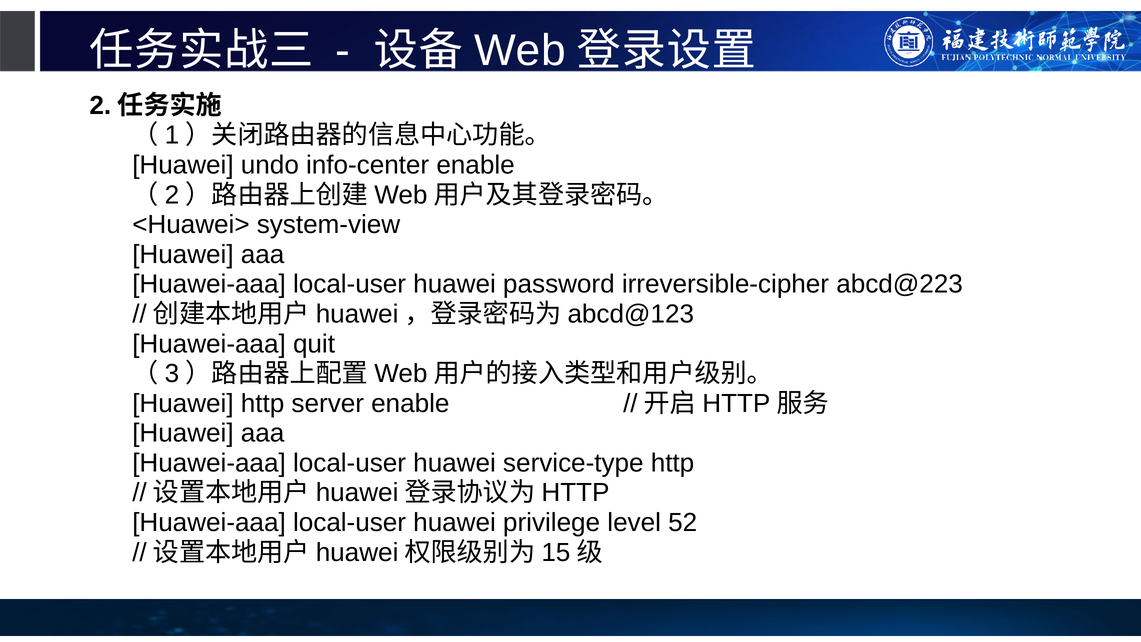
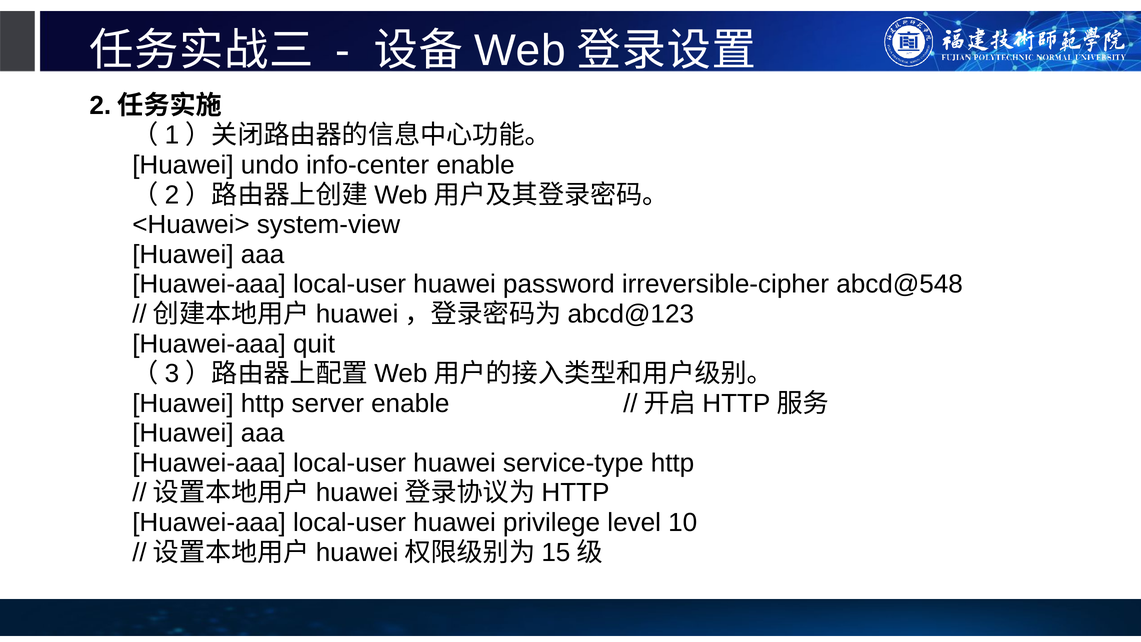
abcd@223: abcd@223 -> abcd@548 (900, 284)
52: 52 -> 10 (683, 522)
